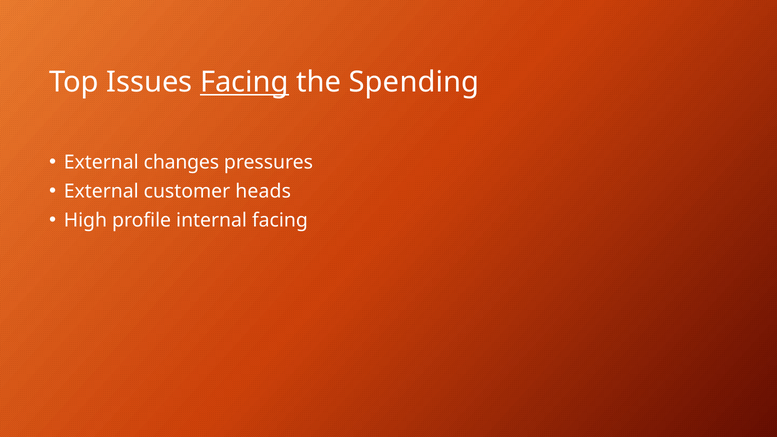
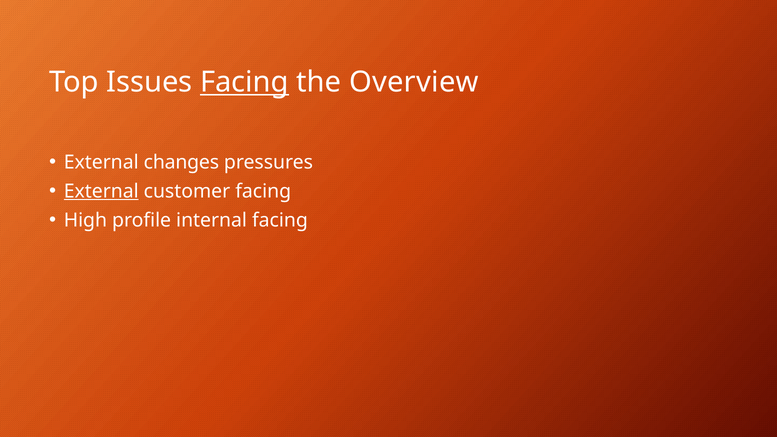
Spending: Spending -> Overview (414, 82)
External underline: none -> present (101, 191)
customer heads: heads -> facing (263, 191)
